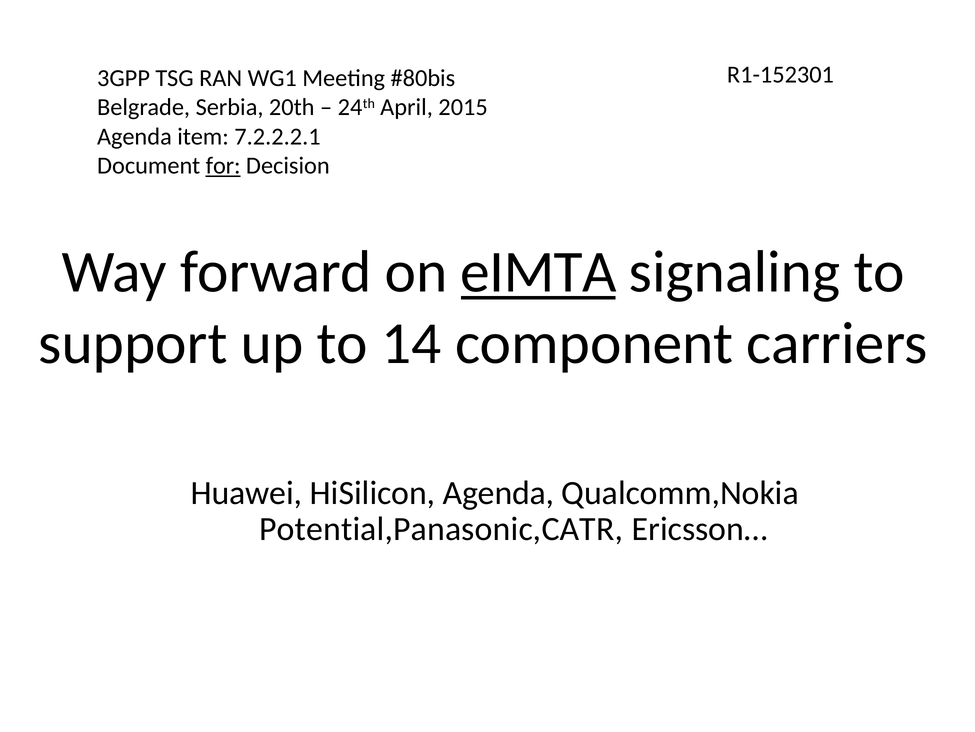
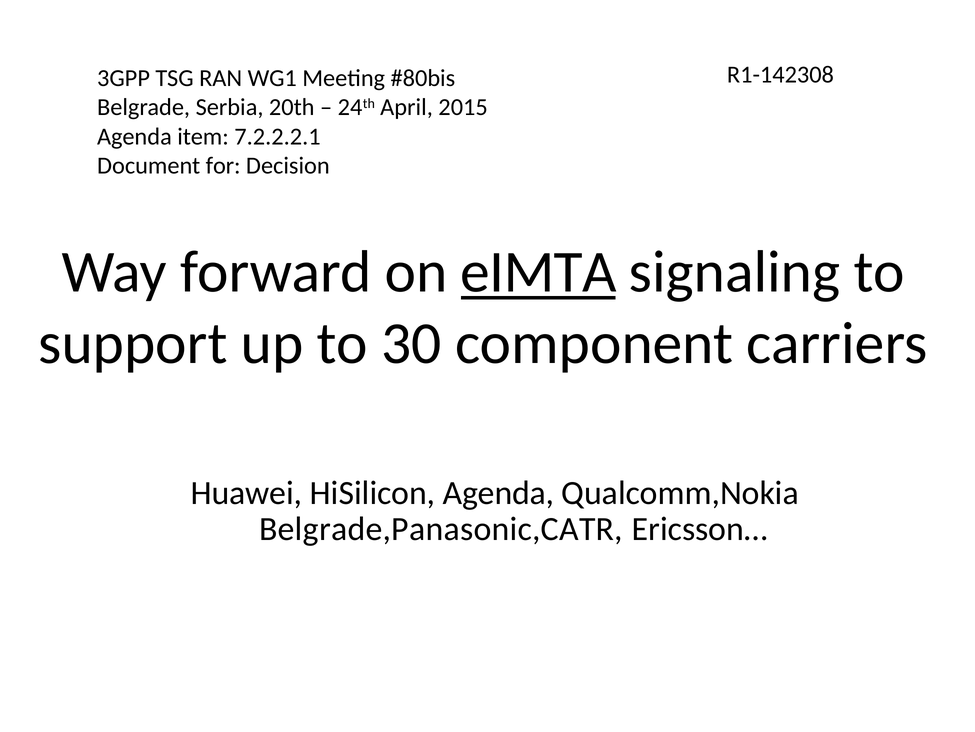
R1-152301: R1-152301 -> R1-142308 (780, 74)
for underline: present -> none (223, 166)
14: 14 -> 30 (411, 343)
Potential,Panasonic,CATR: Potential,Panasonic,CATR -> Belgrade,Panasonic,CATR (441, 528)
